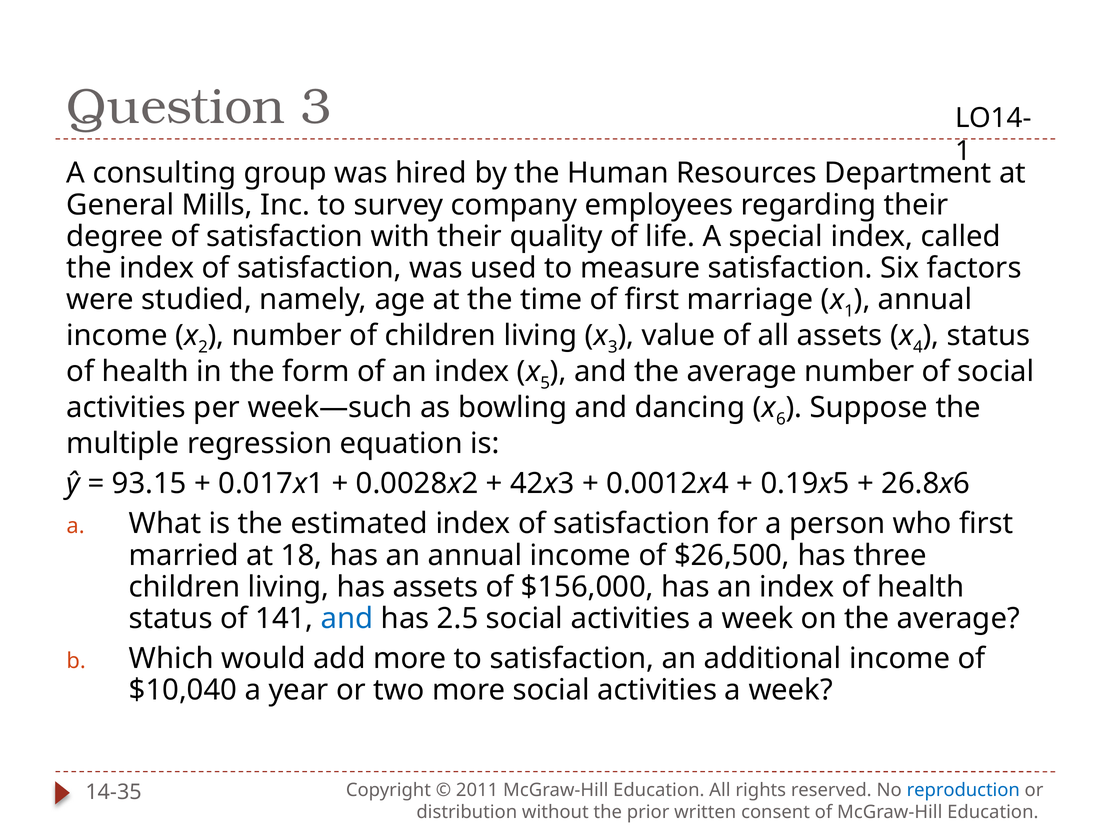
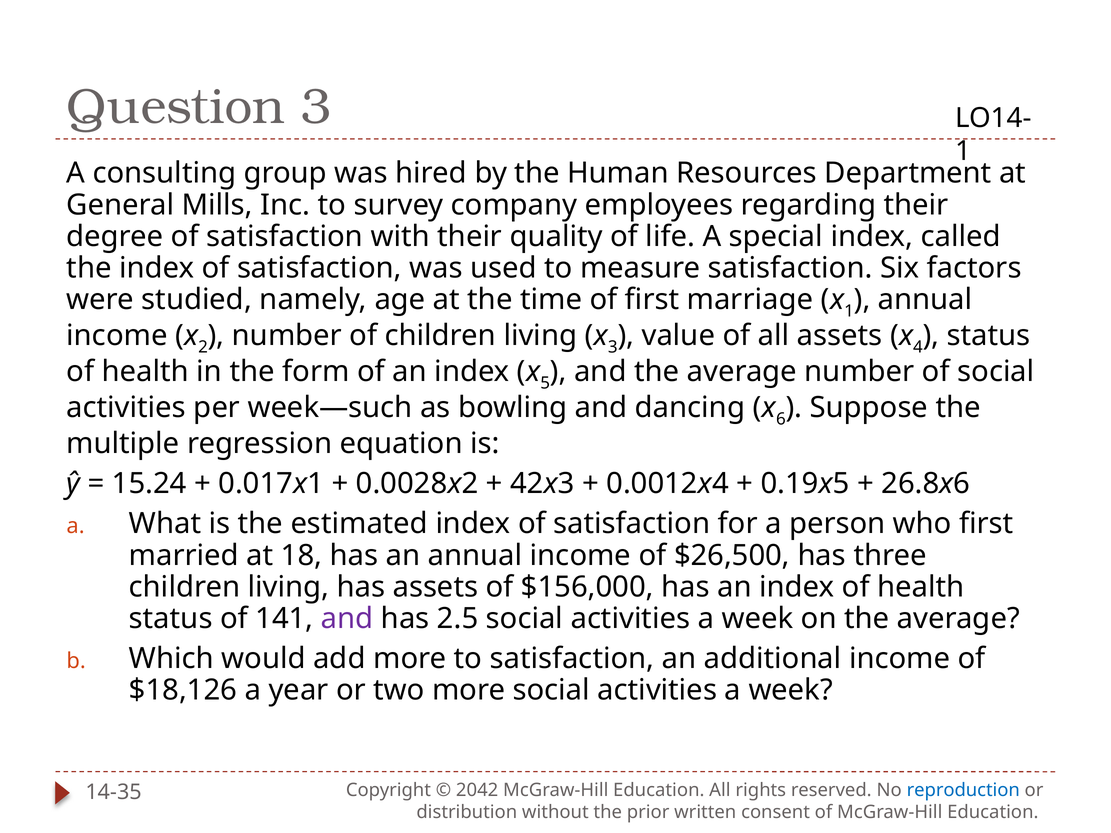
93.15: 93.15 -> 15.24 (149, 484)
and colour: blue -> purple (347, 619)
$10,040: $10,040 -> $18,126 (183, 691)
2011: 2011 -> 2042 (477, 790)
